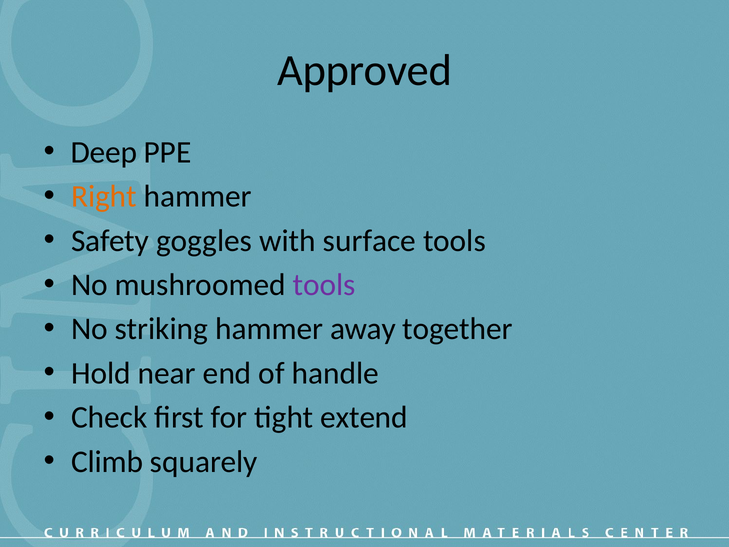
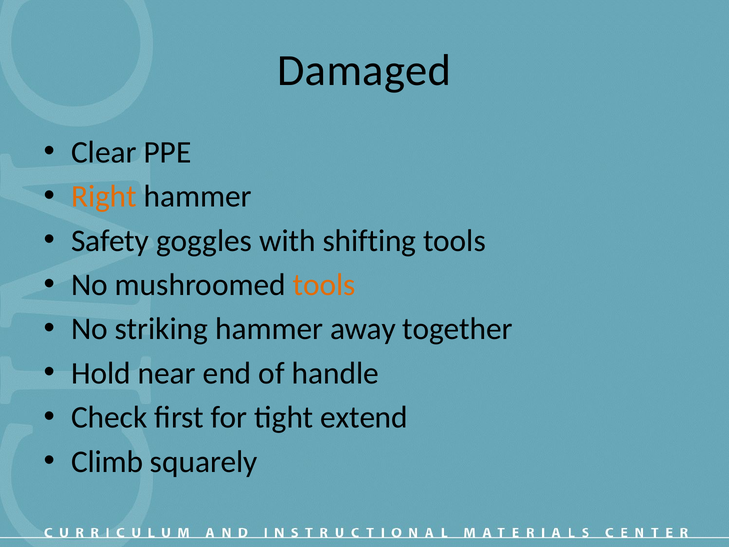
Approved: Approved -> Damaged (364, 71)
Deep: Deep -> Clear (104, 152)
surface: surface -> shifting (370, 241)
tools colour: purple -> orange (324, 285)
